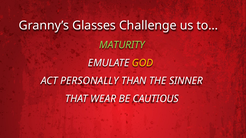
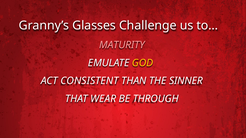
MATURITY colour: light green -> pink (122, 45)
PERSONALLY: PERSONALLY -> CONSISTENT (89, 81)
CAUTIOUS: CAUTIOUS -> THROUGH (156, 99)
